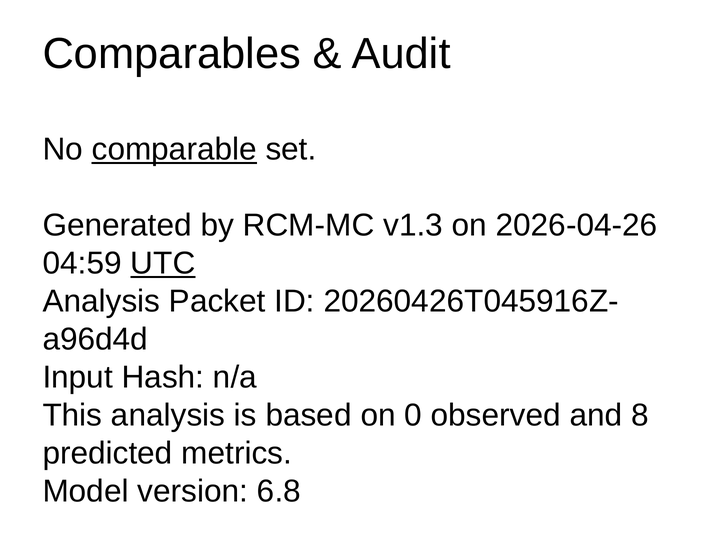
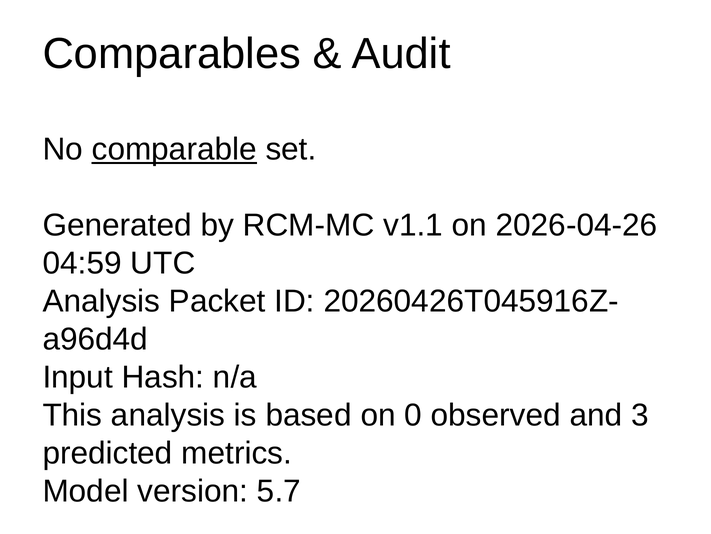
v1.3: v1.3 -> v1.1 (413, 225)
UTC underline: present -> none (163, 263)
8: 8 -> 3 (640, 415)
6.8: 6.8 -> 5.7 (279, 490)
